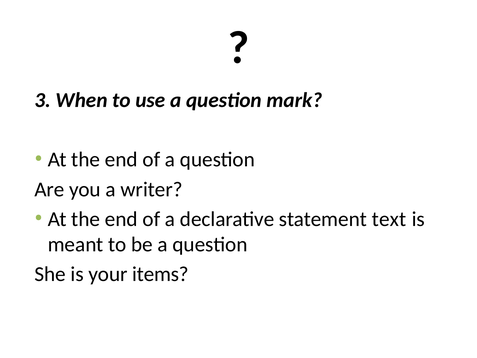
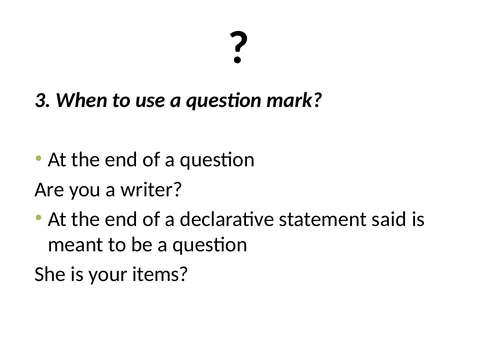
text: text -> said (389, 219)
